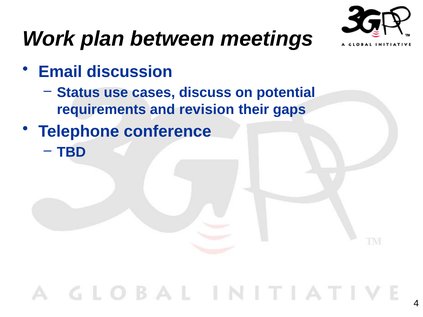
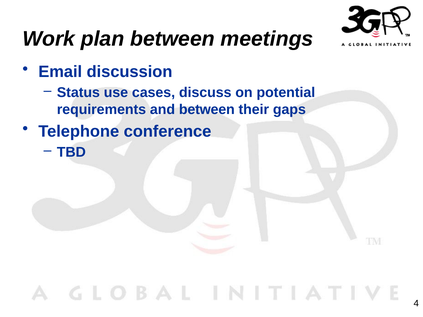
and revision: revision -> between (207, 110)
